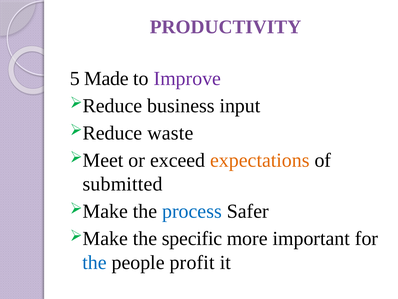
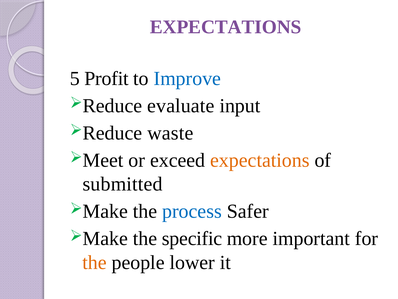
PRODUCTIVITY: PRODUCTIVITY -> EXPECTATIONS (226, 27)
Made: Made -> Profit (106, 78)
Improve colour: purple -> blue (187, 78)
business: business -> evaluate (181, 106)
the colour: blue -> orange (94, 262)
profit: profit -> lower (192, 262)
